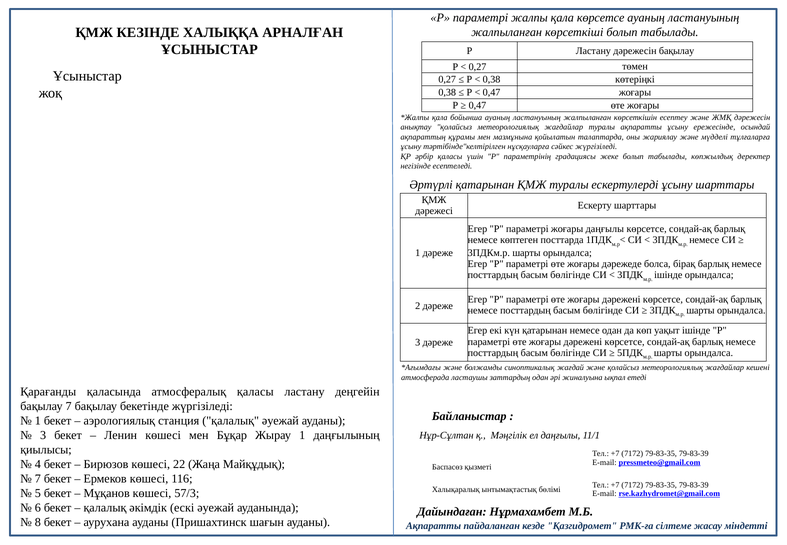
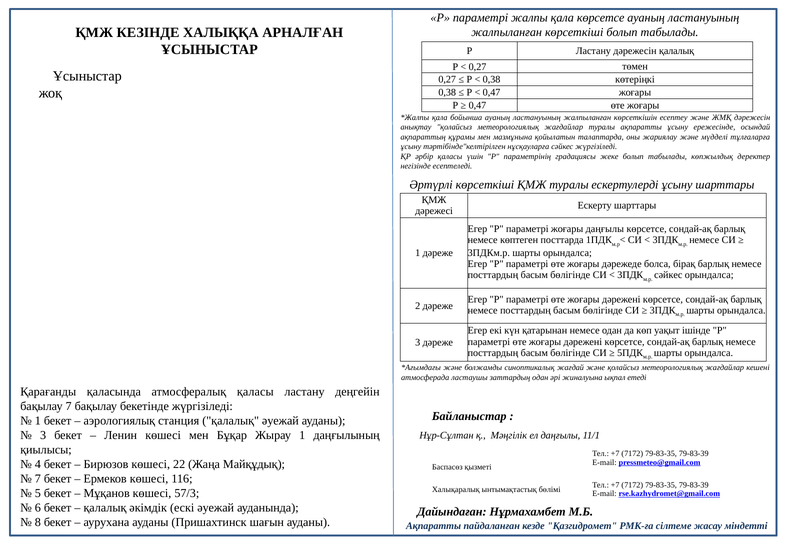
дәрежесін бақылау: бақылау -> қалалық (677, 51)
Әртүрлі қатарынан: қатарынан -> көрсеткіші (485, 185)
ішінде: ішінде -> сәйкес (668, 275)
